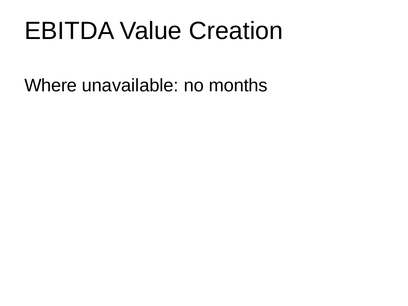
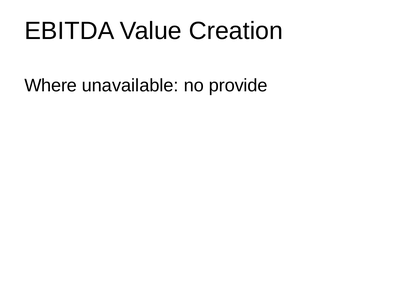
months: months -> provide (238, 86)
